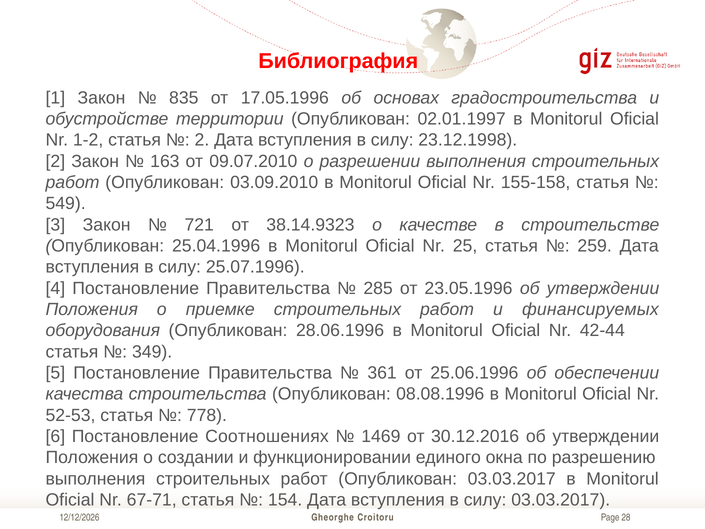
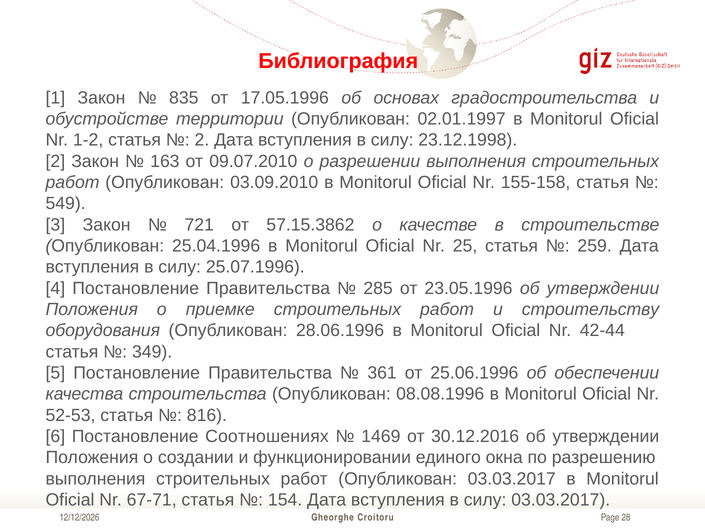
38.14.9323: 38.14.9323 -> 57.15.3862 (310, 225)
финансируемых: финансируемых -> строительству (591, 309)
778: 778 -> 816 (207, 415)
